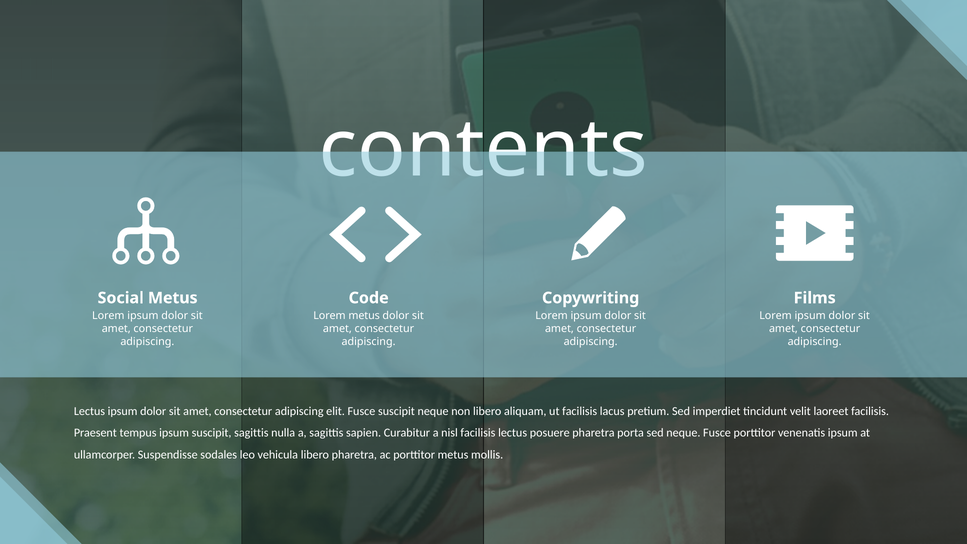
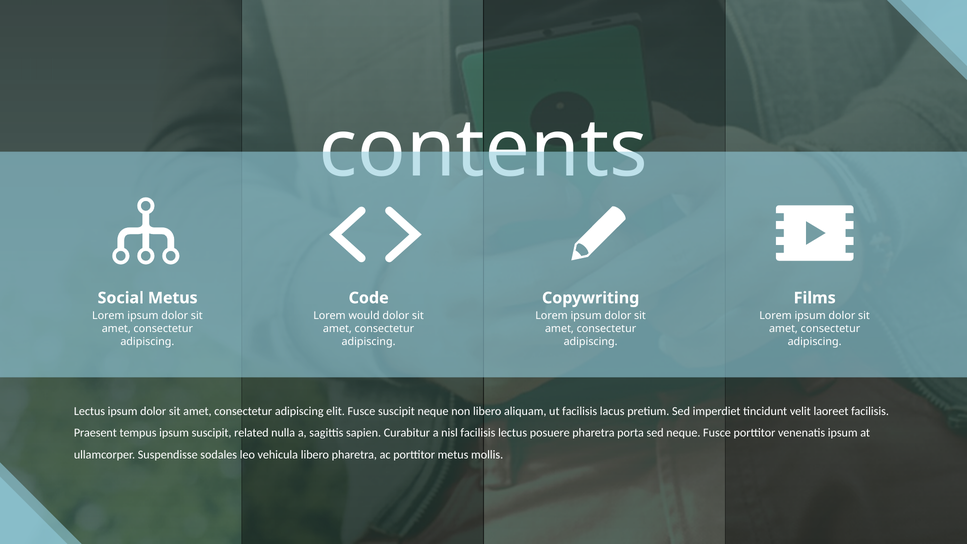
Lorem metus: metus -> would (364, 316)
suscipit sagittis: sagittis -> related (251, 433)
